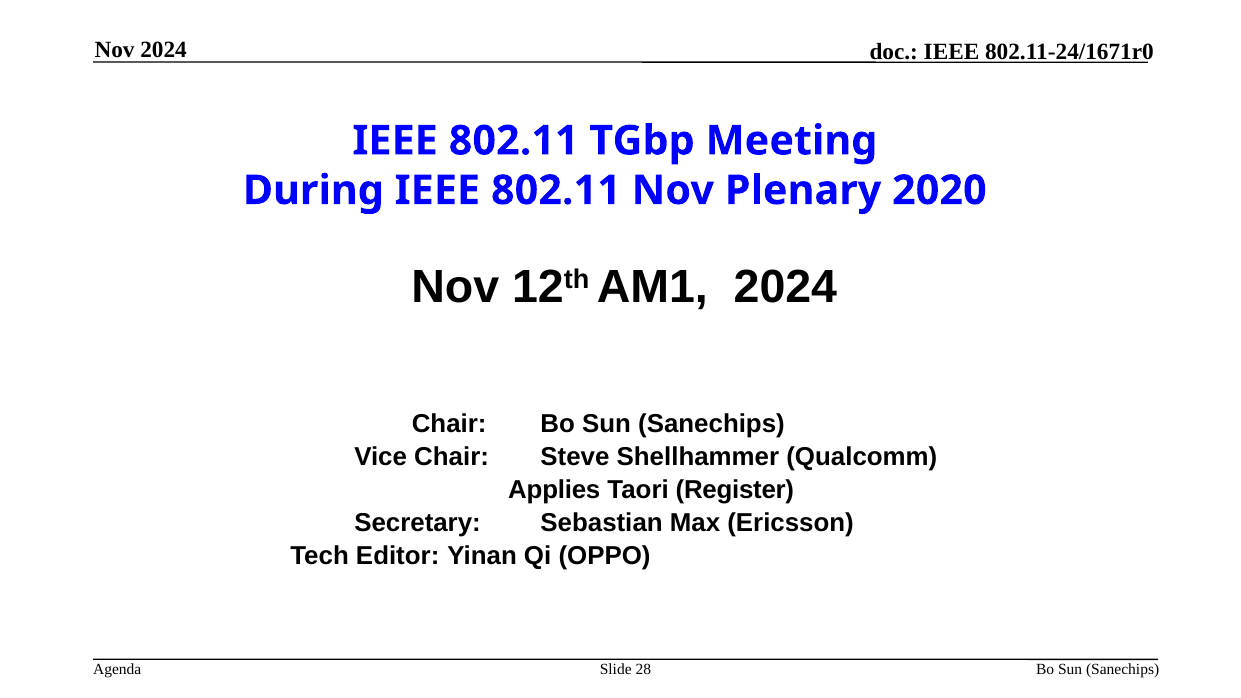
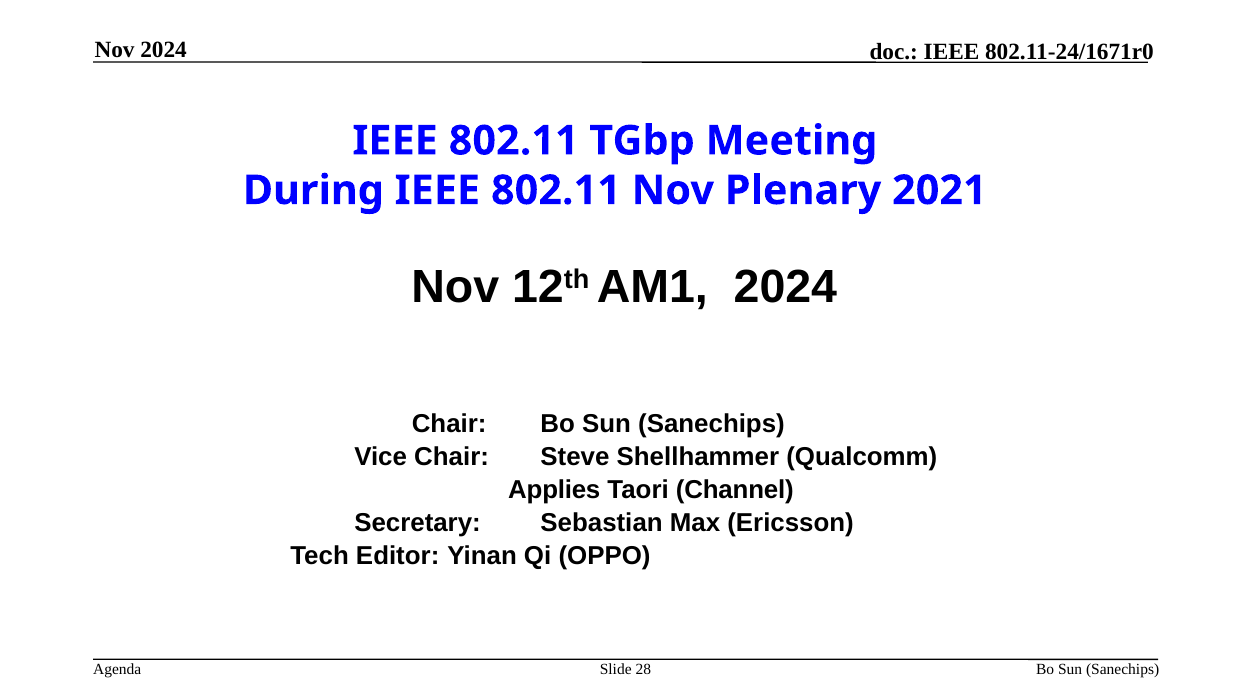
2020: 2020 -> 2021 (939, 190)
Register: Register -> Channel (735, 490)
